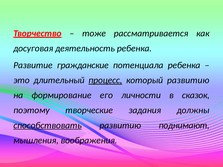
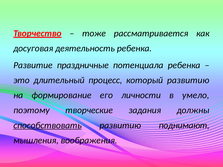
гражданские: гражданские -> праздничные (83, 65)
процесс underline: present -> none (105, 80)
сказок: сказок -> умело (196, 95)
